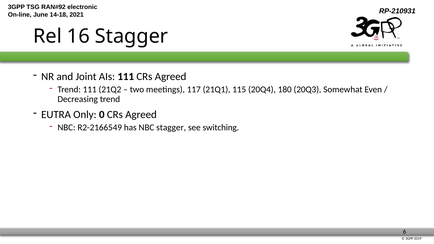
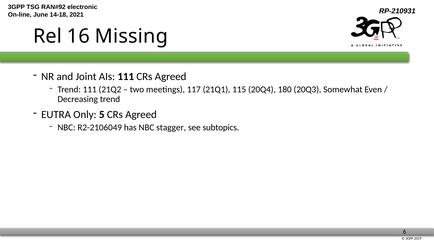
16 Stagger: Stagger -> Missing (131, 36)
0: 0 -> 5 (102, 115)
R2-2166549: R2-2166549 -> R2-2106049 (100, 128)
switching: switching -> subtopics (221, 128)
